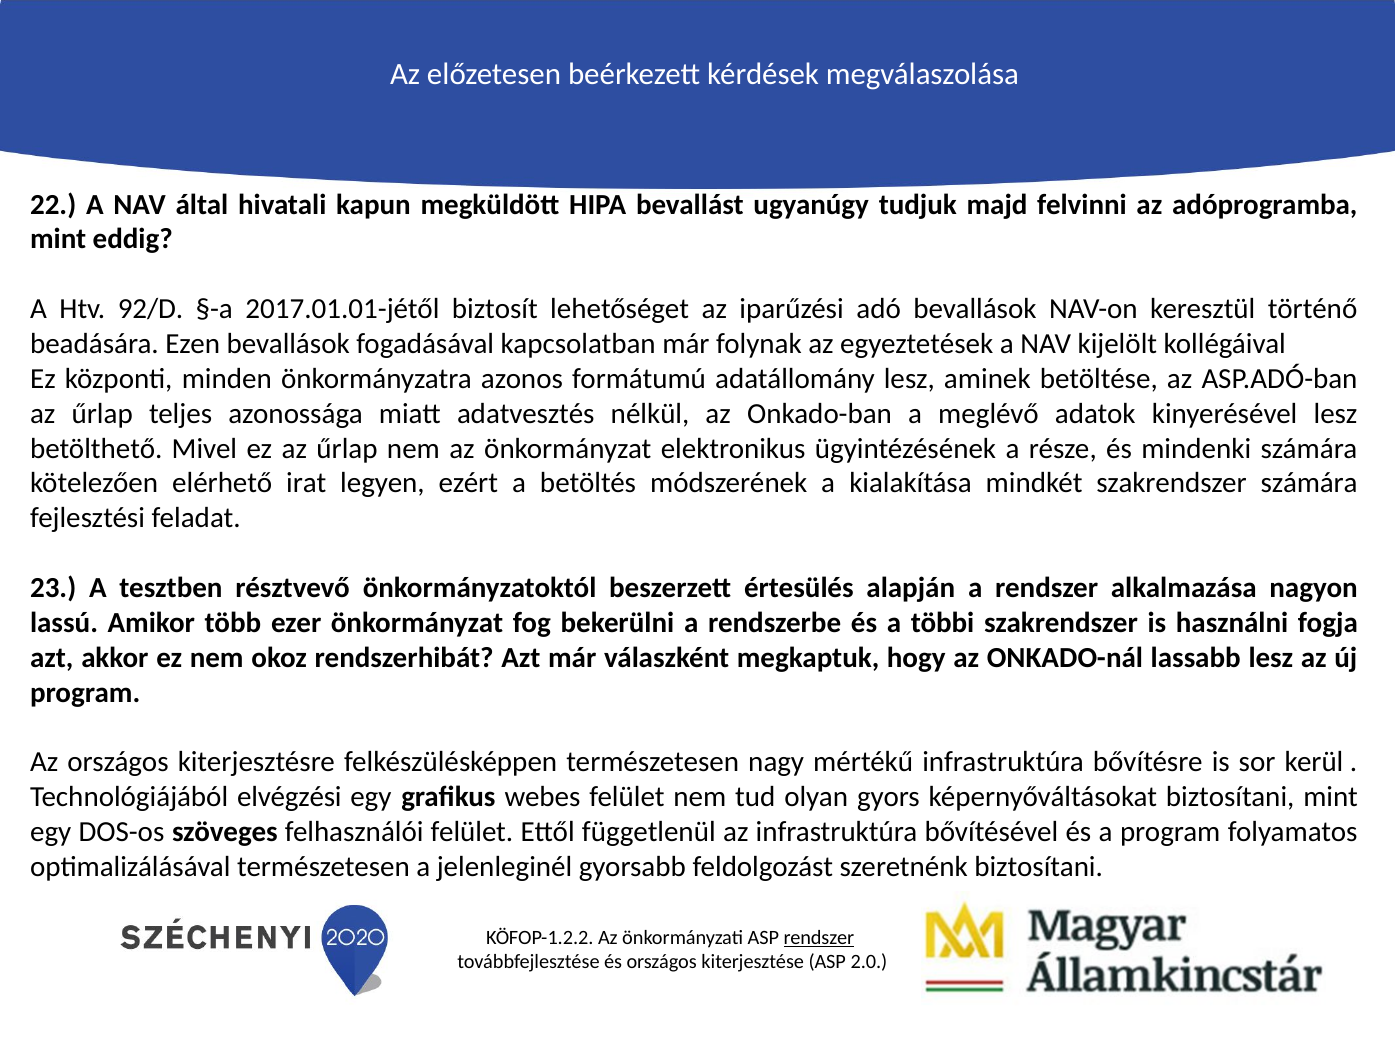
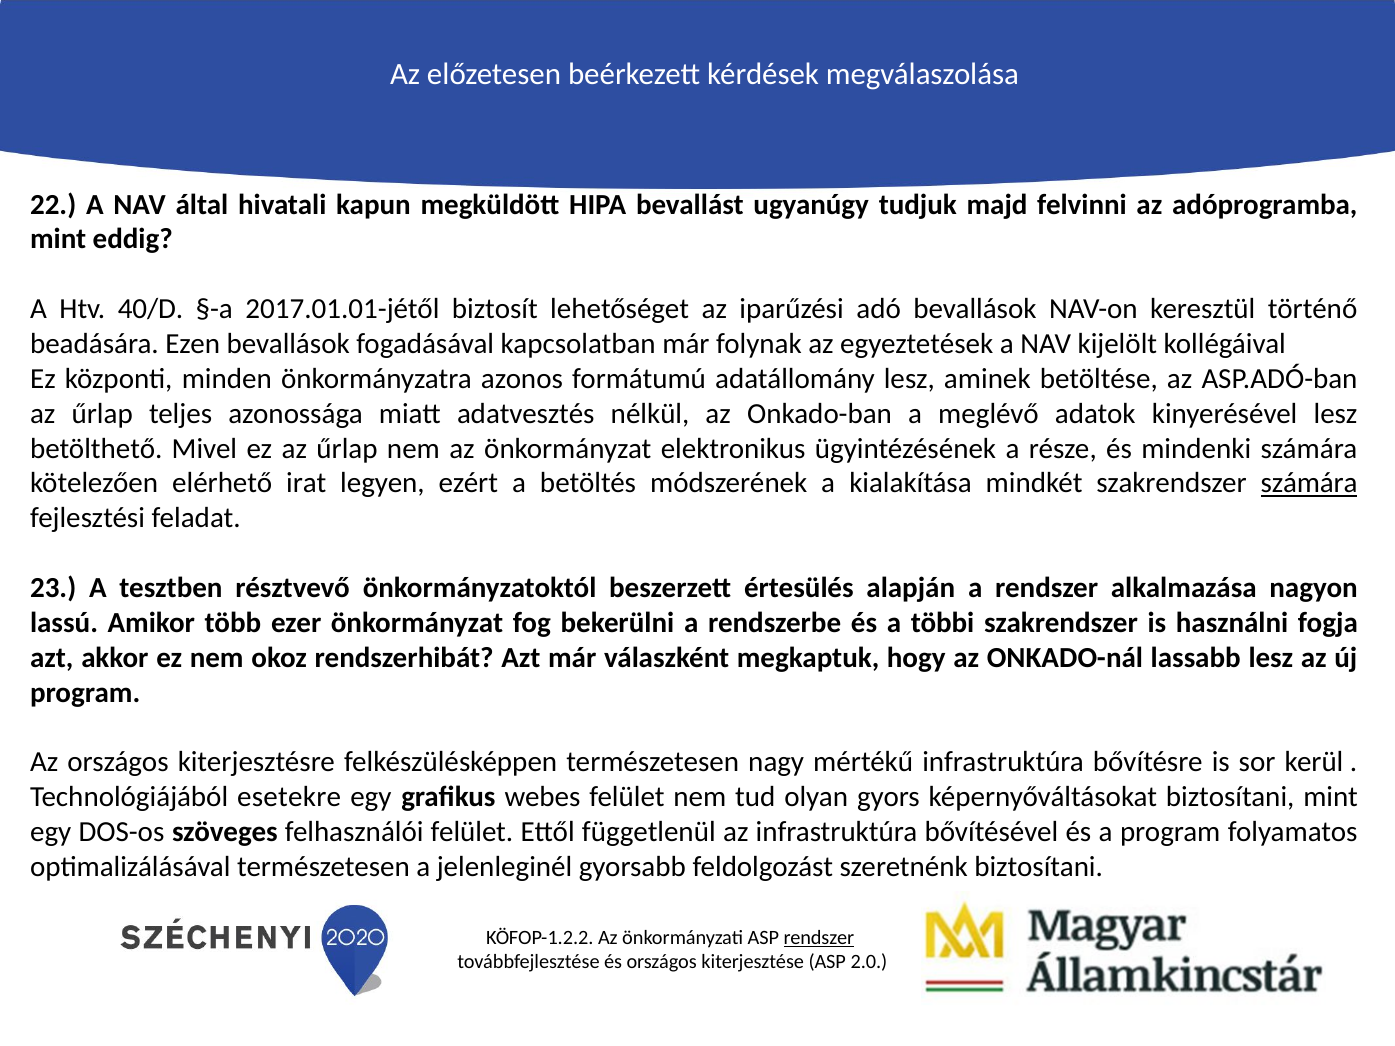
92/D: 92/D -> 40/D (151, 309)
számára underline: none -> present (1309, 483)
elvégzési: elvégzési -> esetekre (289, 797)
